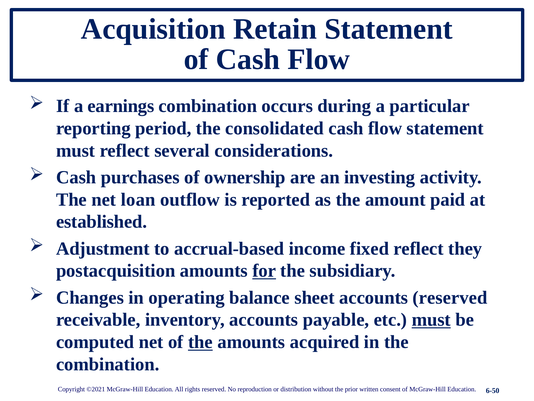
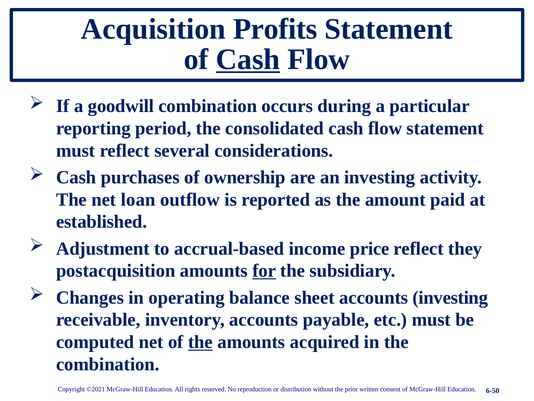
Retain: Retain -> Profits (275, 29)
Cash underline: none -> present (248, 59)
earnings: earnings -> goodwill (121, 106)
fixed: fixed -> price (370, 248)
accounts reserved: reserved -> investing (450, 297)
must underline: present -> none (431, 319)
